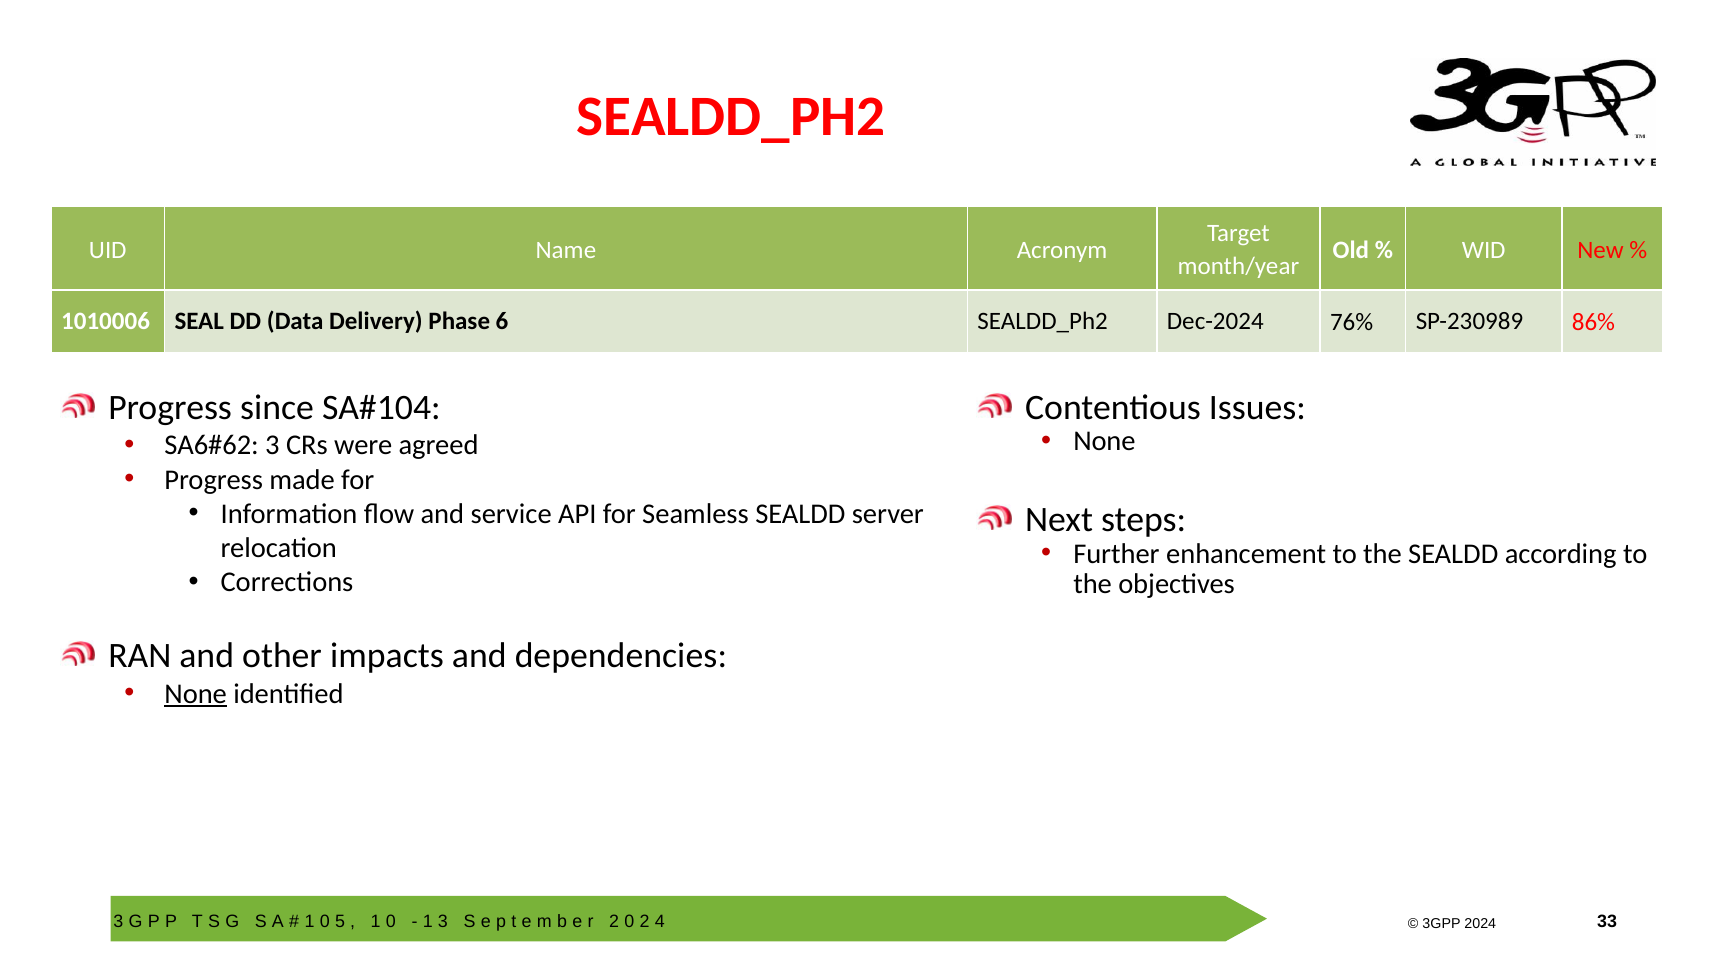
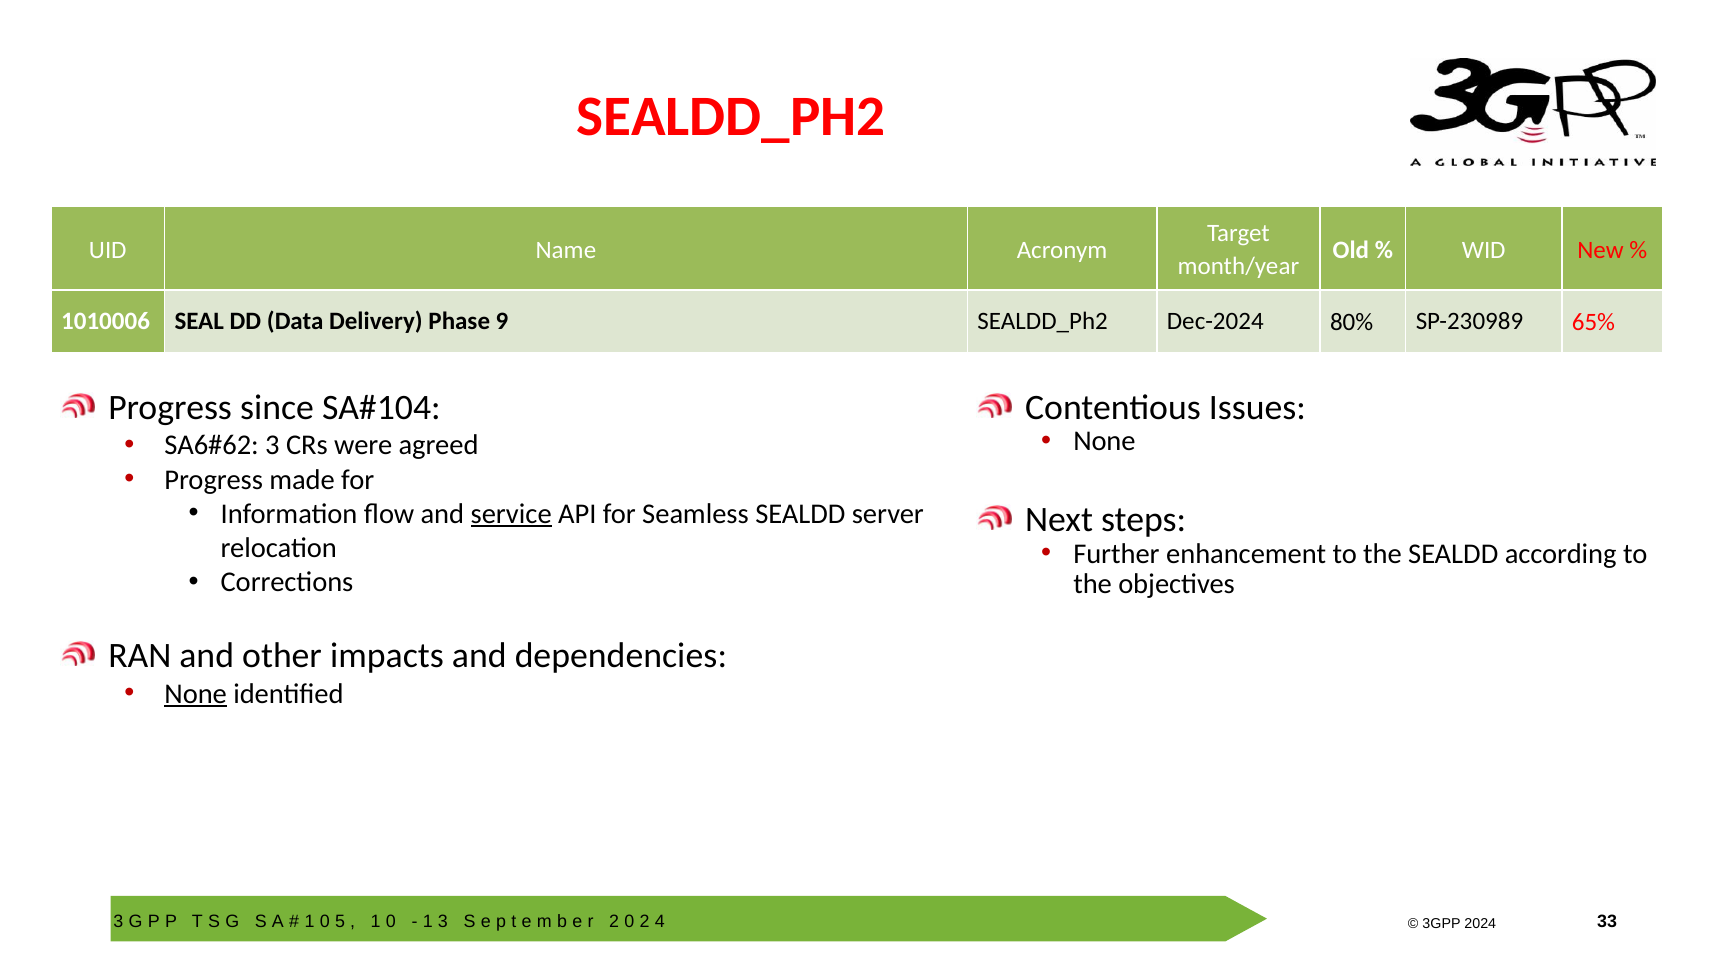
6: 6 -> 9 (502, 322)
76%: 76% -> 80% (1352, 323)
86%: 86% -> 65% (1594, 323)
service underline: none -> present (511, 514)
